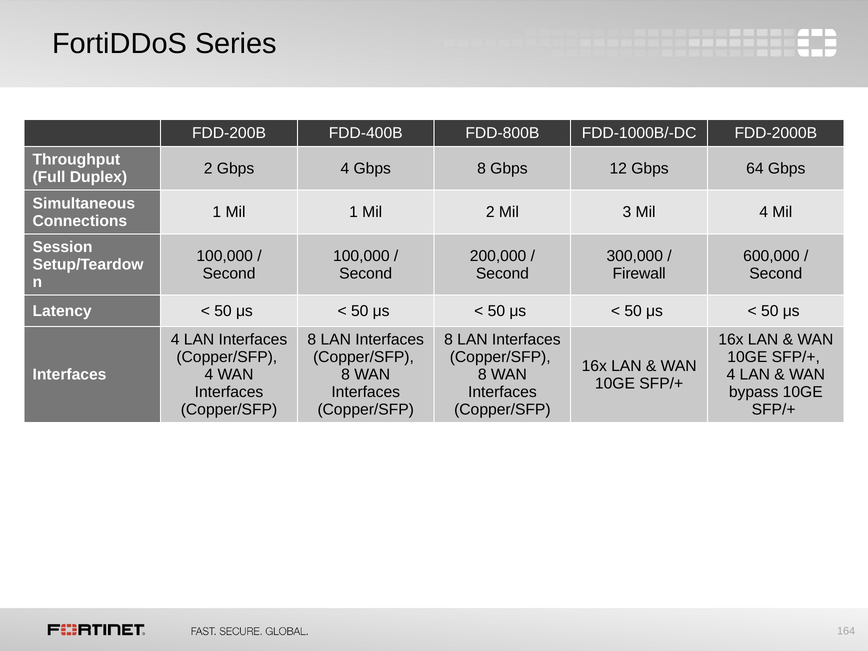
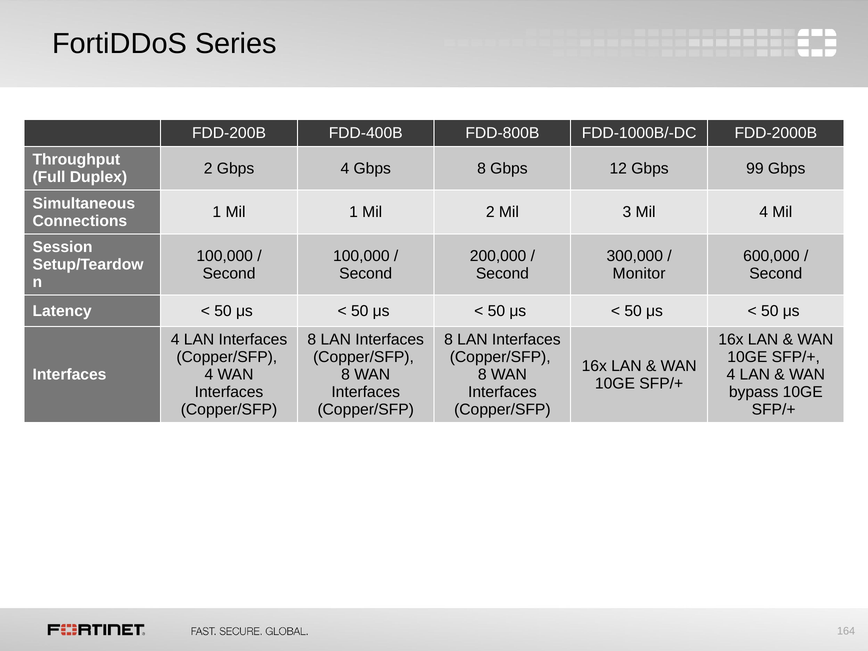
64: 64 -> 99 (755, 169)
Firewall: Firewall -> Monitor (639, 273)
